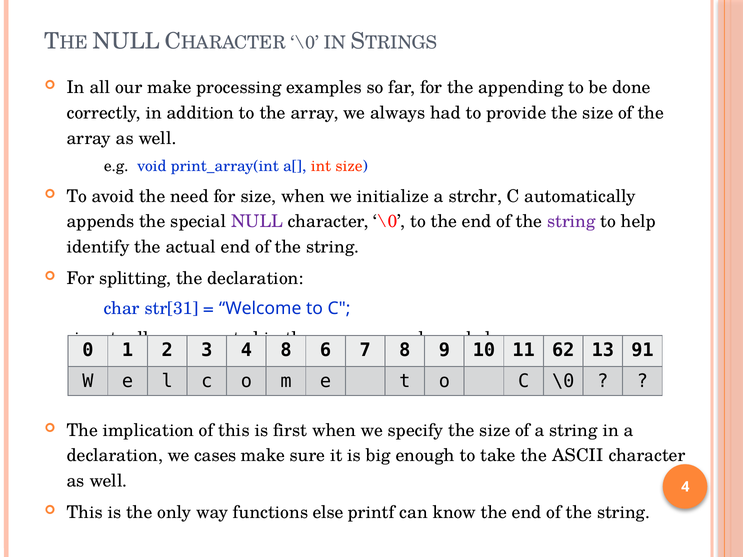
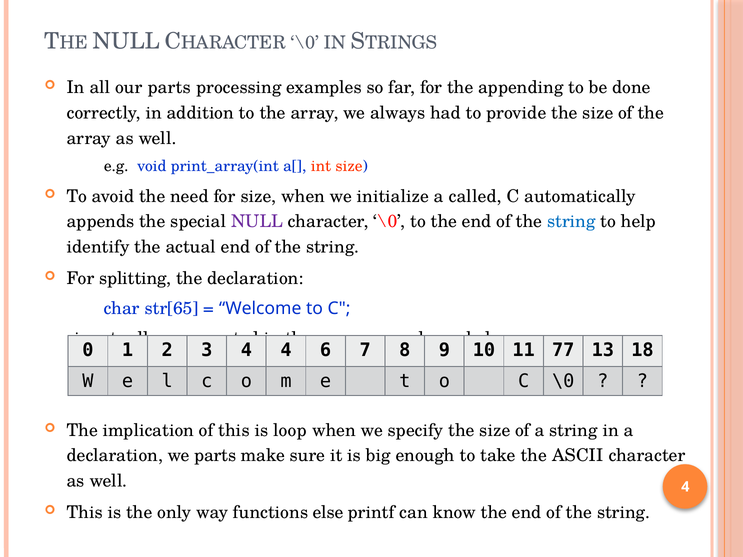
our make: make -> parts (169, 88)
strchr: strchr -> called (475, 196)
string colour: purple -> blue (571, 222)
str[31: str[31 -> str[65 (172, 308)
8: 8 -> 4 (286, 350)
62: 62 -> 77 (563, 350)
91: 91 -> 18 (642, 350)
first: first -> loop (290, 431)
we cases: cases -> parts (215, 456)
